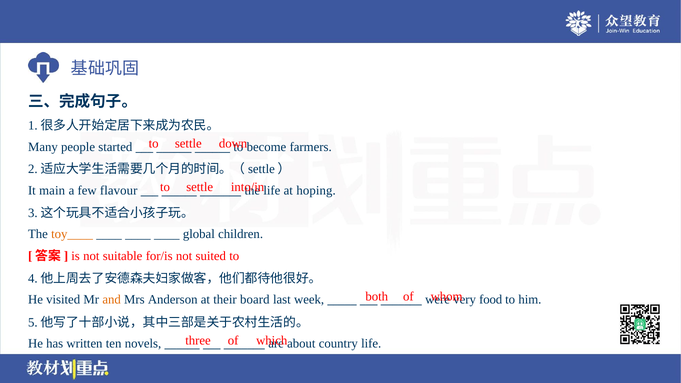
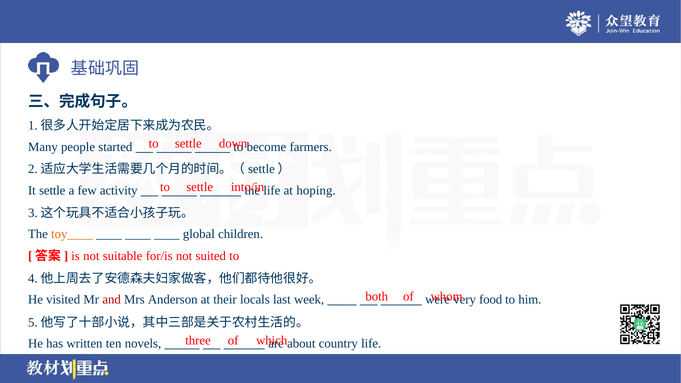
It main: main -> settle (52, 190)
flavour: flavour -> activity (119, 190)
and colour: orange -> red (112, 300)
board: board -> locals (255, 300)
